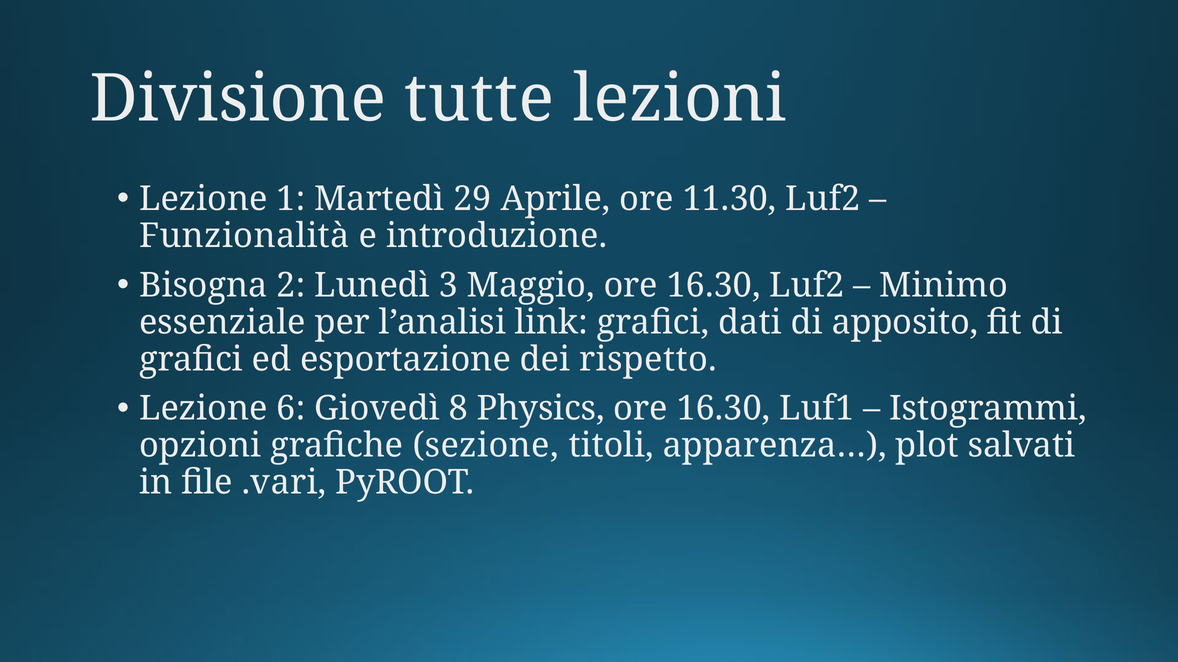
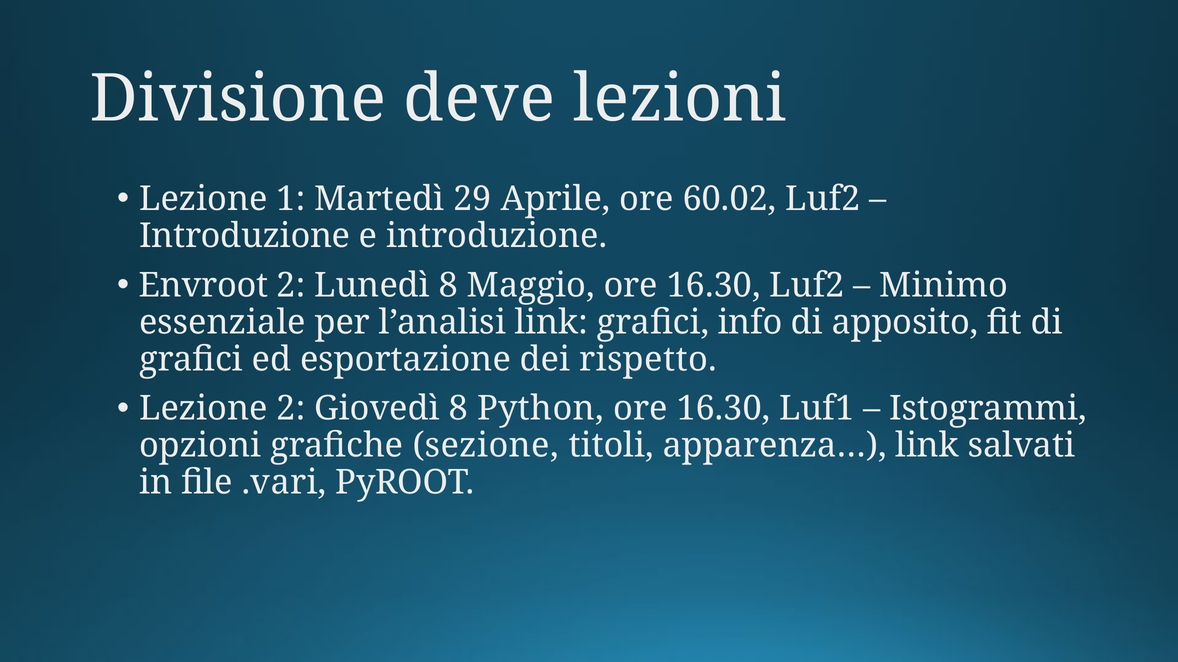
tutte: tutte -> deve (479, 99)
11.30: 11.30 -> 60.02 (730, 199)
Funzionalità: Funzionalità -> Introduzione (245, 236)
Bisogna: Bisogna -> Envroot (204, 285)
Lunedì 3: 3 -> 8 (448, 285)
dati: dati -> info (750, 323)
Lezione 6: 6 -> 2 (291, 409)
Physics: Physics -> Python (540, 409)
apparenza… plot: plot -> link (927, 446)
